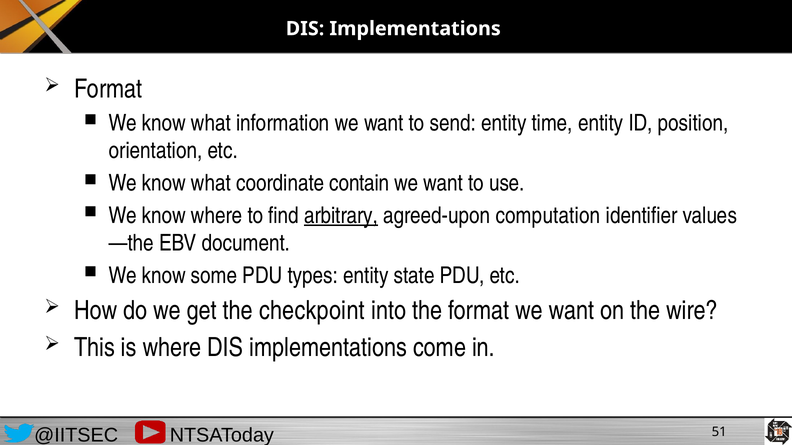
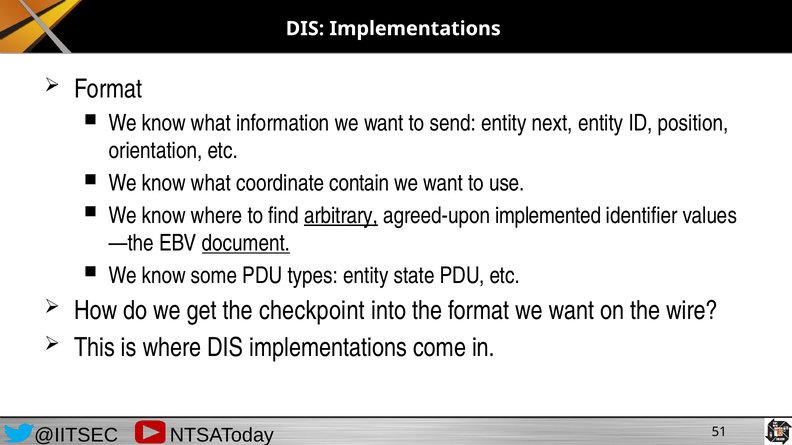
time: time -> next (552, 123)
computation: computation -> implemented (548, 216)
document underline: none -> present (246, 243)
